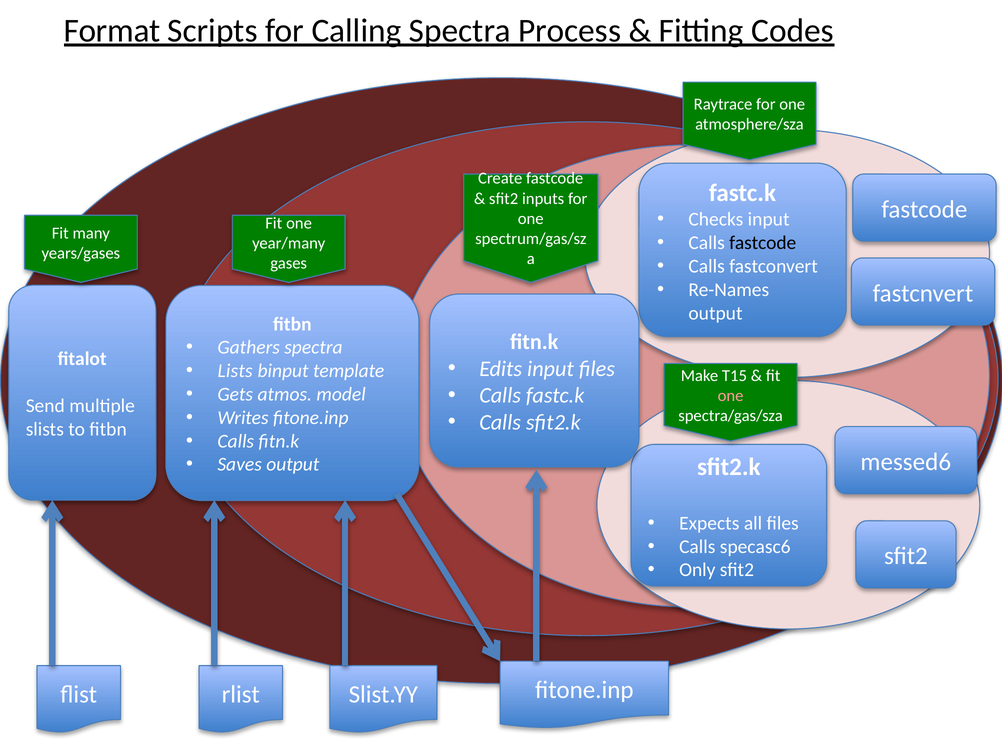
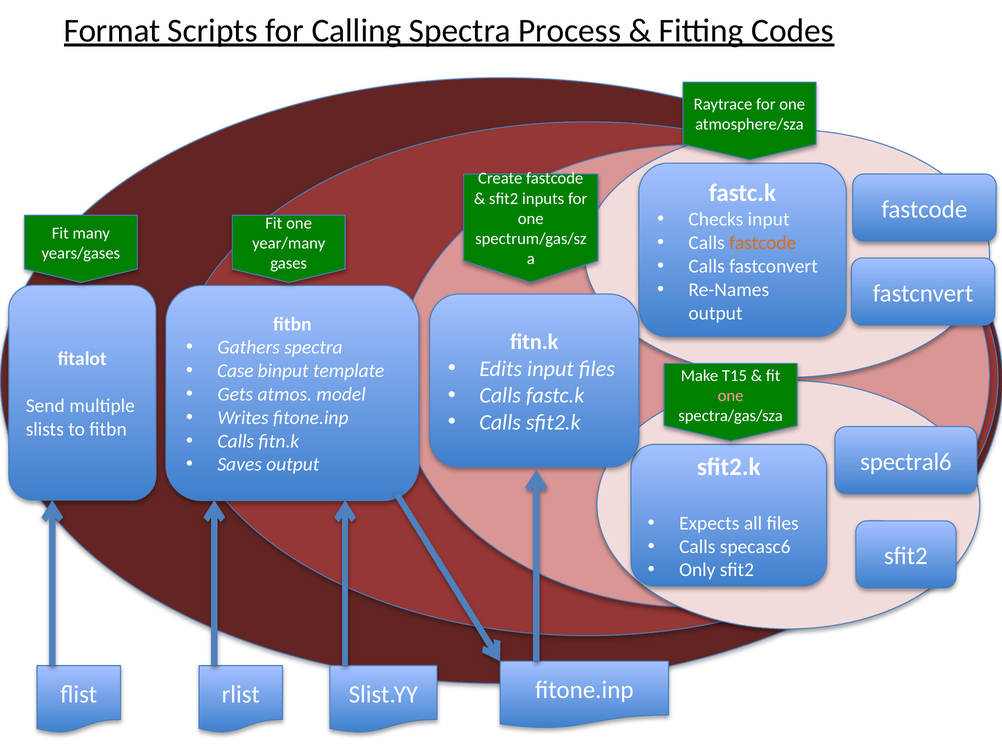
fastcode colour: black -> orange (763, 243)
Lists: Lists -> Case (235, 371)
messed6: messed6 -> spectral6 (906, 462)
